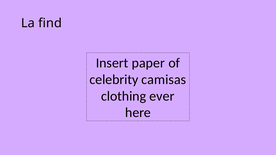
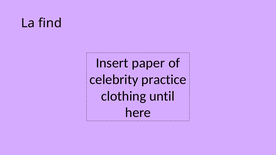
camisas: camisas -> practice (164, 80)
ever: ever -> until (162, 96)
